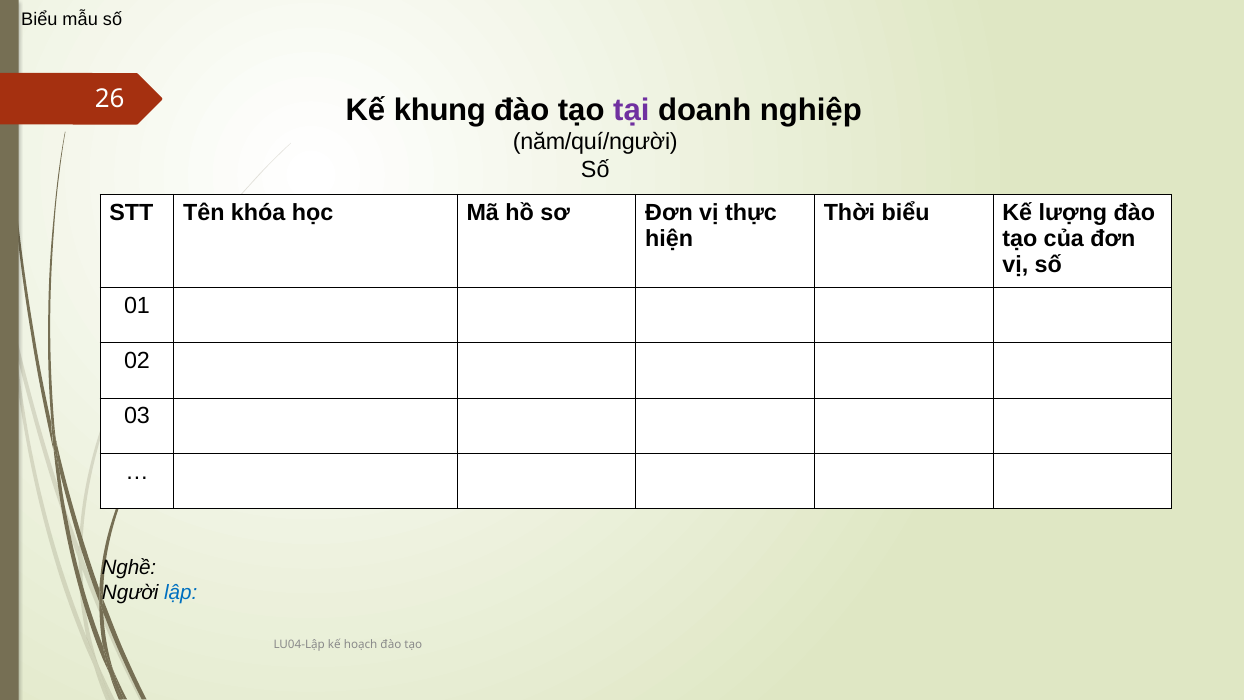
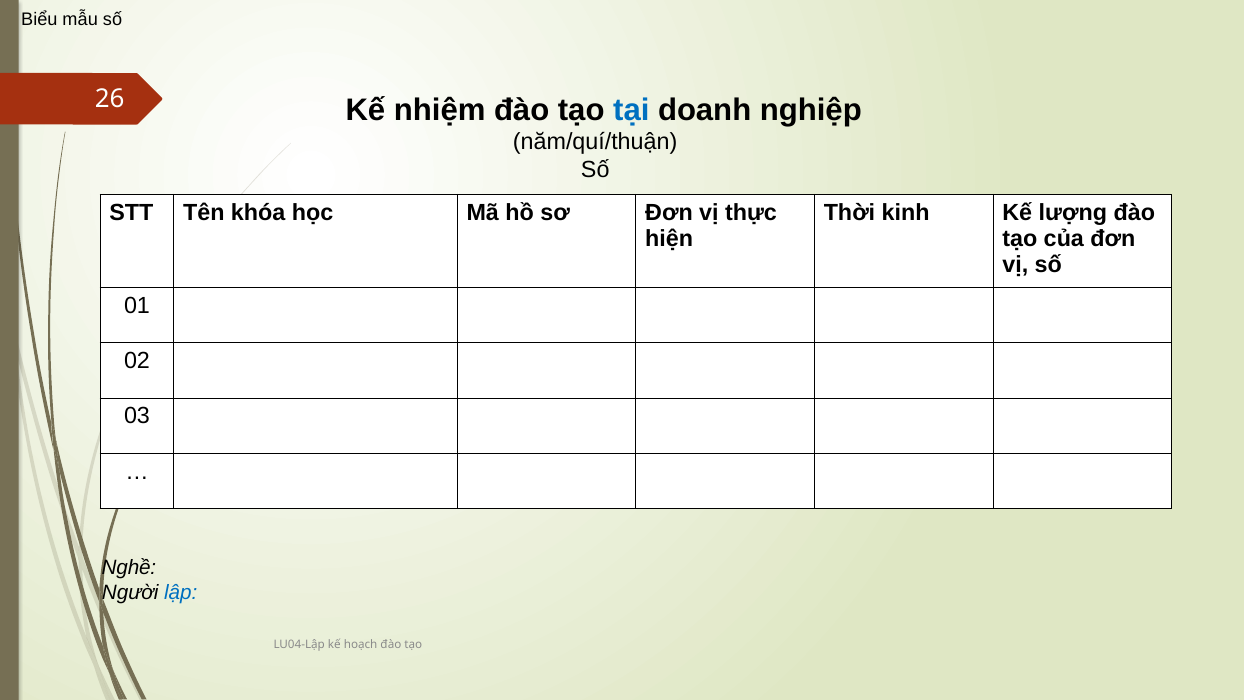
khung: khung -> nhiệm (440, 110)
tại colour: purple -> blue (631, 110)
năm/quí/người: năm/quí/người -> năm/quí/thuận (595, 142)
Thời biểu: biểu -> kinh (906, 213)
